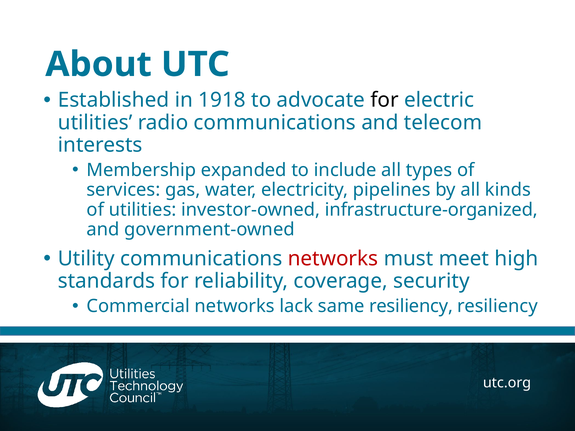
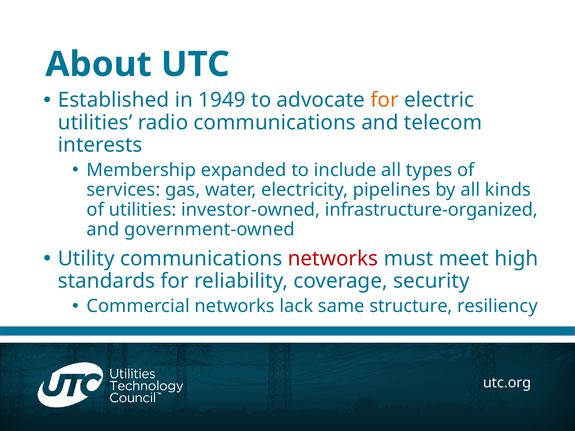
1918: 1918 -> 1949 (222, 100)
for colour: black -> orange (385, 100)
same resiliency: resiliency -> structure (411, 306)
